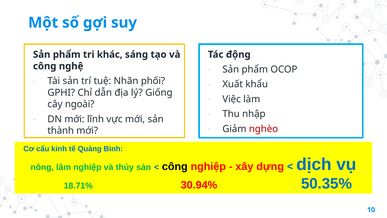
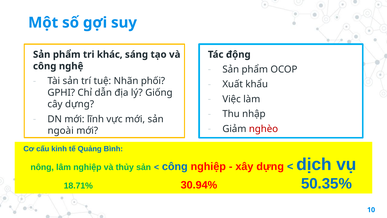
cây ngoài: ngoài -> dựng (80, 104)
thành: thành -> ngoài (61, 131)
công colour: black -> blue (175, 166)
